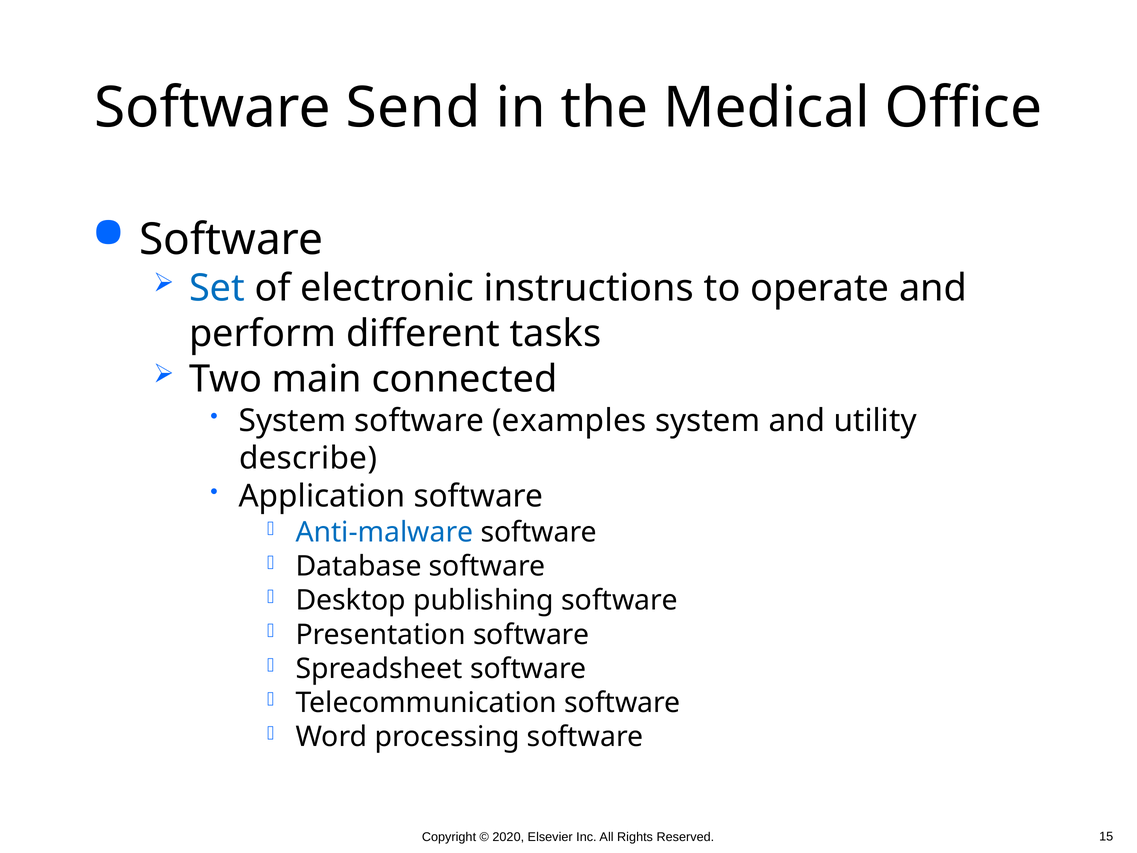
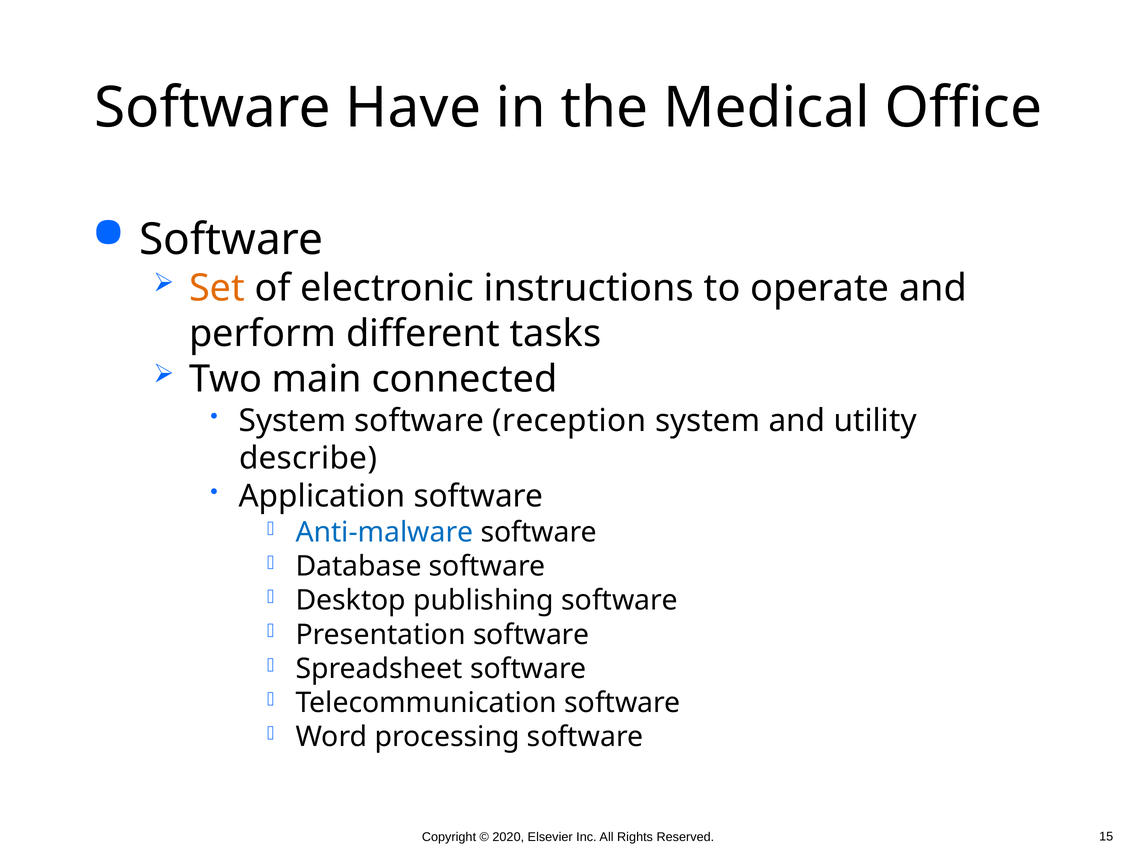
Send: Send -> Have (413, 108)
Set colour: blue -> orange (217, 288)
examples: examples -> reception (569, 421)
